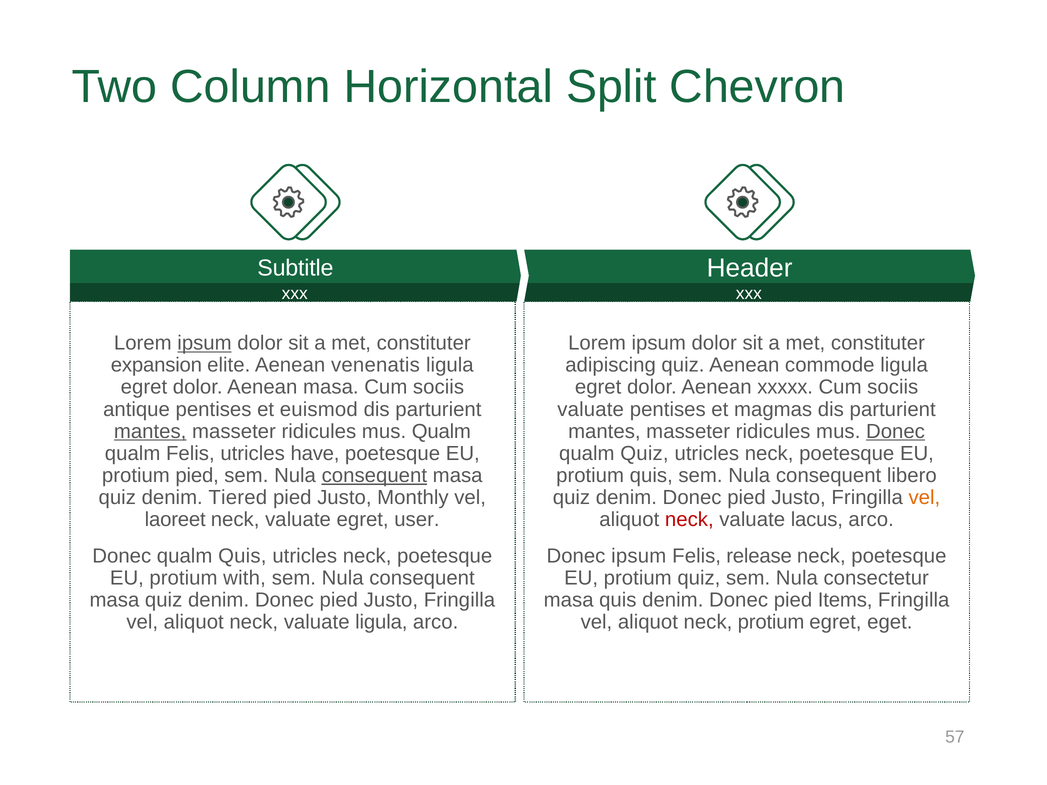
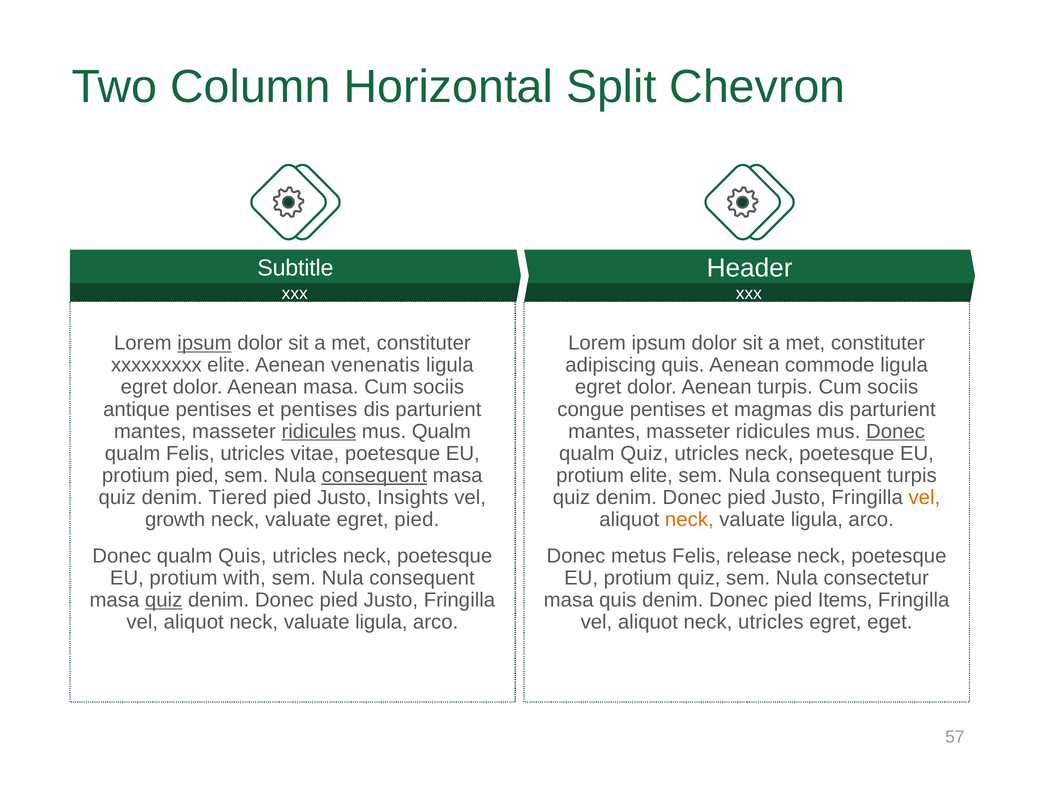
expansion: expansion -> xxxxxxxxx (156, 365)
adipiscing quiz: quiz -> quis (683, 365)
Aenean xxxxx: xxxxx -> turpis (785, 387)
et euismod: euismod -> pentises (319, 409)
valuate: valuate -> congue (591, 409)
mantes underline: present -> none (150, 431)
ridicules underline: none -> present (319, 431)
have: have -> vitae (315, 454)
protium quis: quis -> elite (651, 476)
consequent libero: libero -> turpis (912, 476)
Monthly: Monthly -> Insights (413, 498)
laoreet: laoreet -> growth (175, 520)
egret user: user -> pied (417, 520)
neck colour: red -> orange (689, 520)
lacus: lacus -> ligula (817, 520)
Donec ipsum: ipsum -> metus (639, 556)
quiz underline: none -> present (164, 600)
neck protium: protium -> utricles (771, 622)
